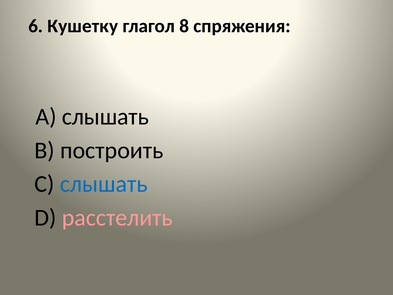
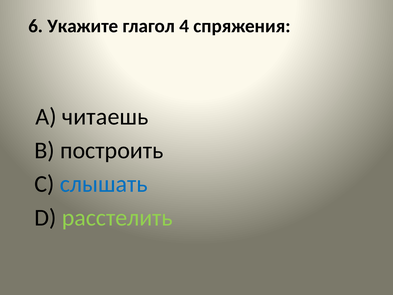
Кушетку: Кушетку -> Укажите (83, 26)
8: 8 -> 4 (184, 26)
A слышать: слышать -> читаешь (105, 117)
расстелить colour: pink -> light green (117, 217)
